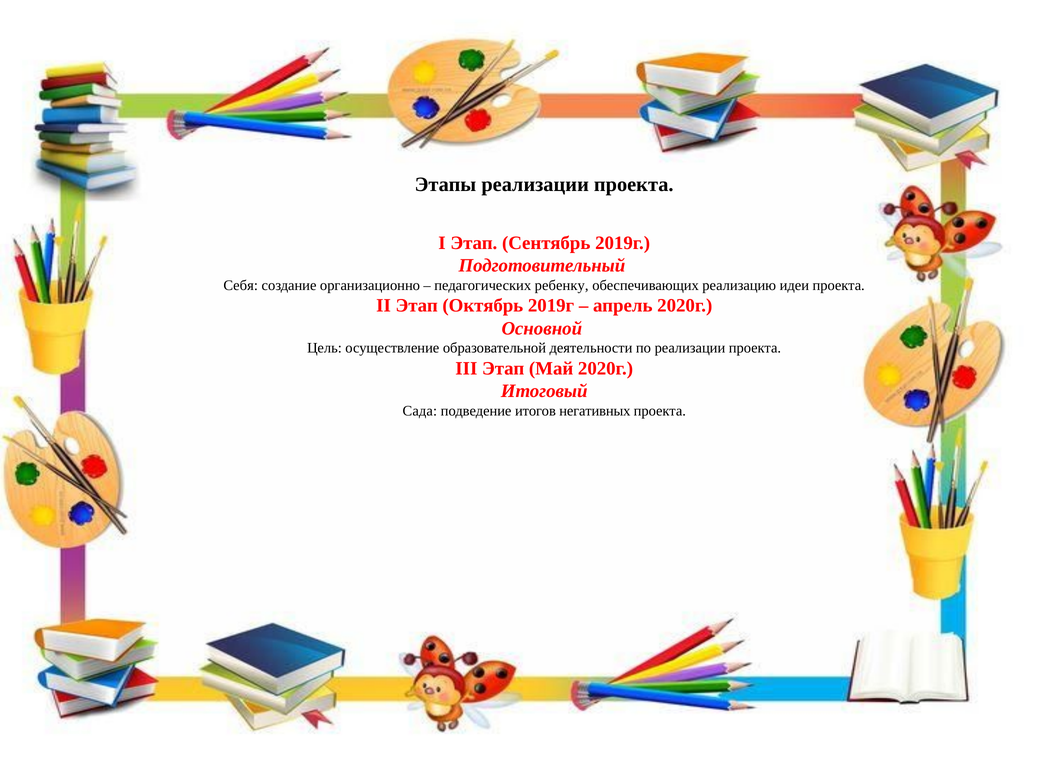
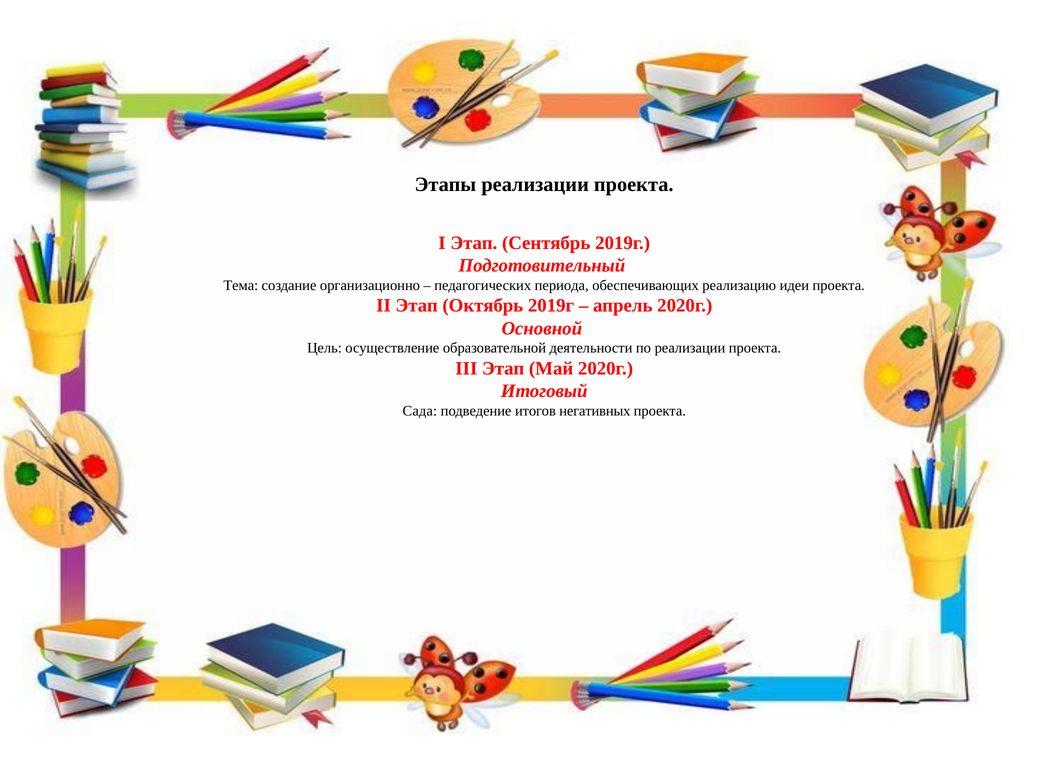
Себя: Себя -> Тема (241, 285)
ребенку: ребенку -> периода (562, 285)
